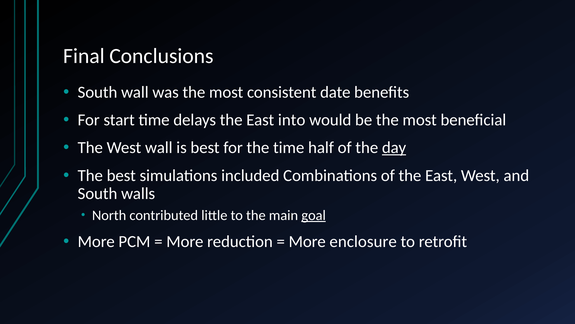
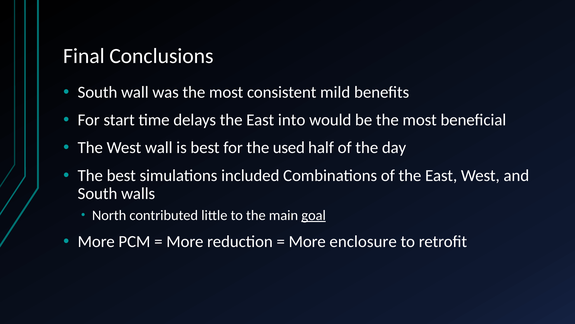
date: date -> mild (335, 92)
the time: time -> used (289, 148)
day underline: present -> none (394, 148)
